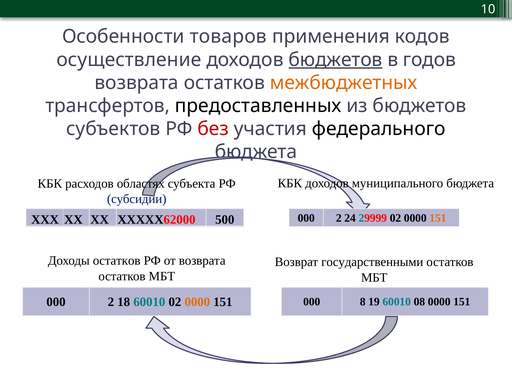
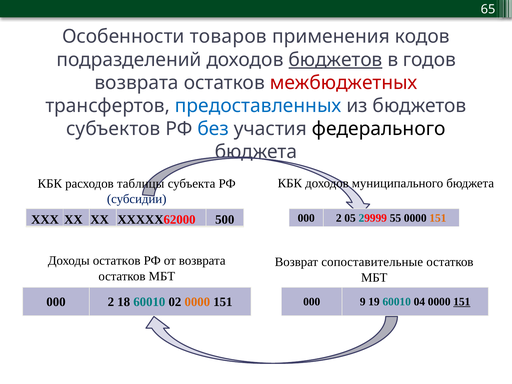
10: 10 -> 65 (488, 9)
осуществление: осуществление -> подразделений (129, 60)
межбюджетных colour: orange -> red (344, 83)
предоставленных colour: black -> blue (258, 106)
без colour: red -> blue (213, 129)
областях: областях -> таблицы (141, 184)
24: 24 -> 05 (350, 218)
29999 02: 02 -> 55 (395, 218)
государственными: государственными -> сопоставительные (372, 262)
8: 8 -> 9 (363, 302)
08: 08 -> 04 (419, 302)
151 underline: none -> present (462, 302)
